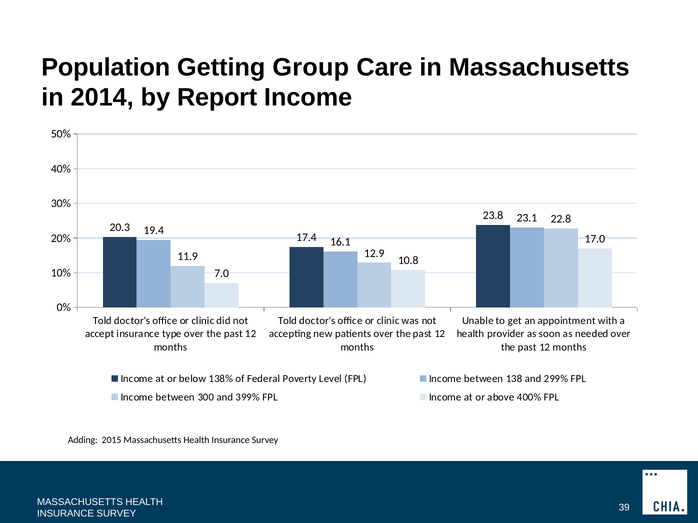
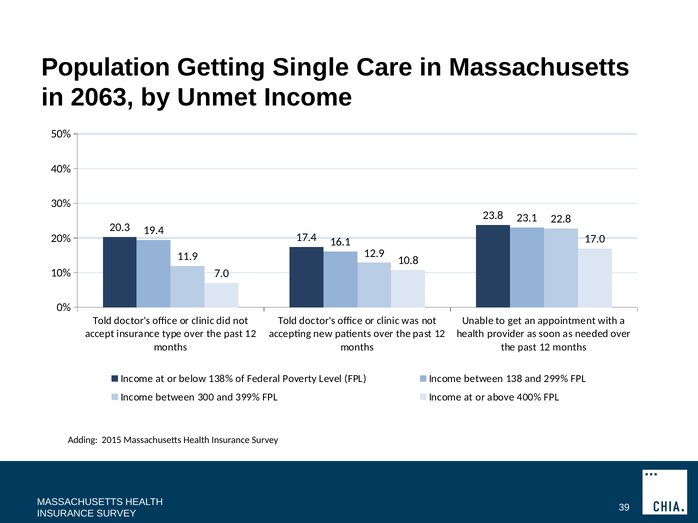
Group: Group -> Single (311, 67)
2014: 2014 -> 2063 (102, 98)
Report: Report -> Unmet (217, 98)
